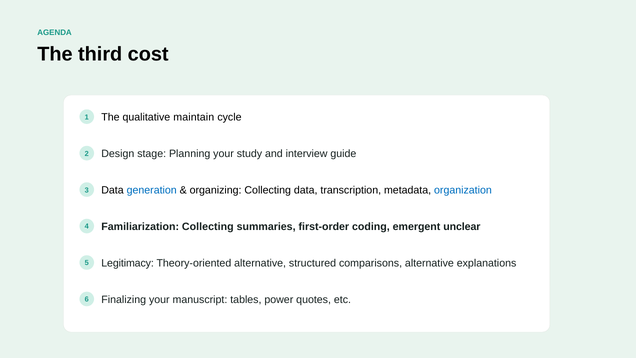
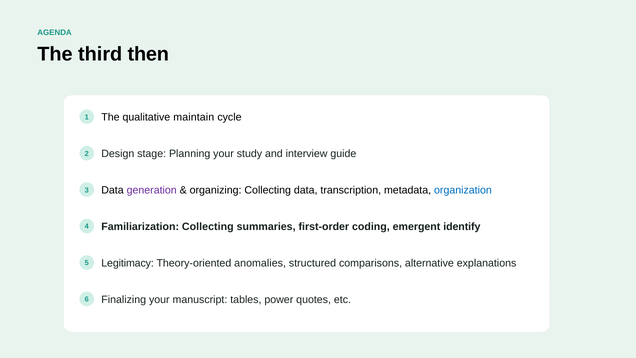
cost: cost -> then (148, 54)
generation colour: blue -> purple (152, 190)
unclear: unclear -> identify (462, 227)
Theory-oriented alternative: alternative -> anomalies (260, 263)
